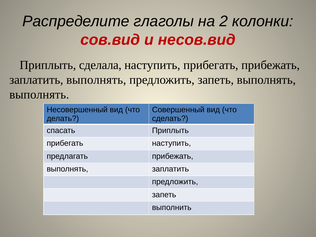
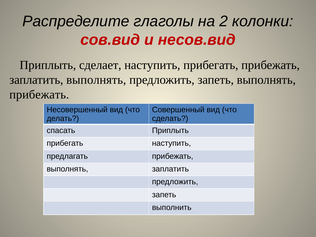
сделала: сделала -> сделает (100, 65)
выполнять: выполнять -> прибежать (39, 95)
